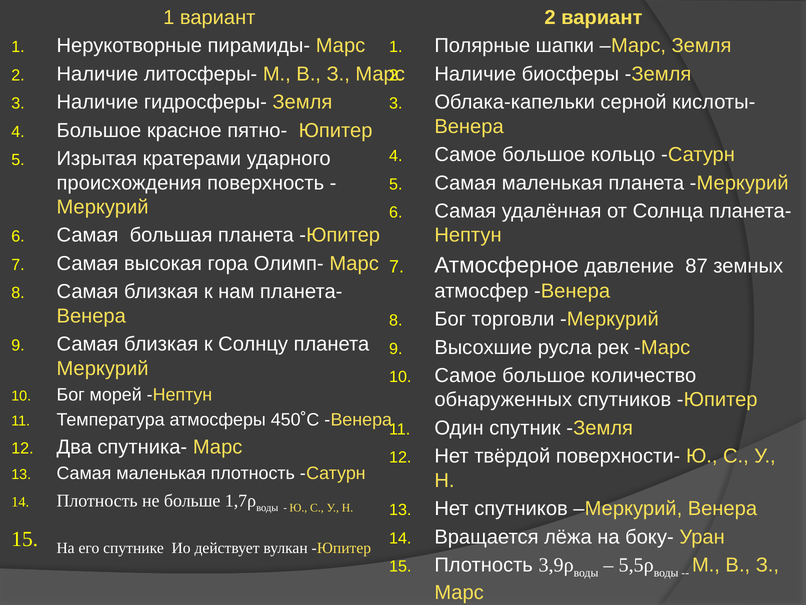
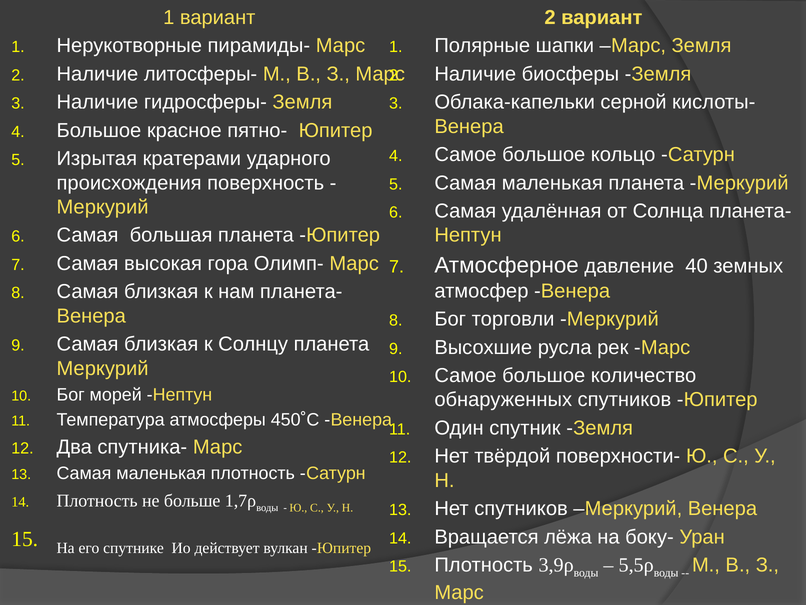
87: 87 -> 40 (697, 266)
